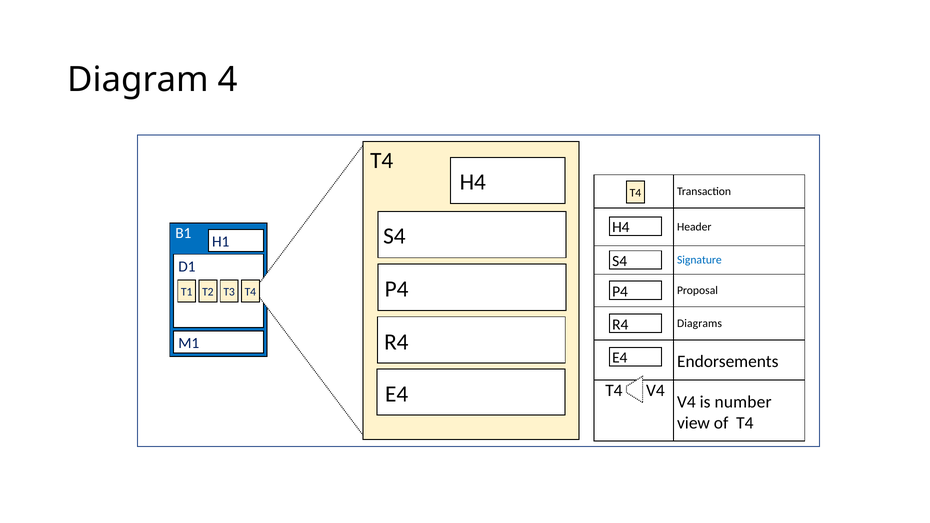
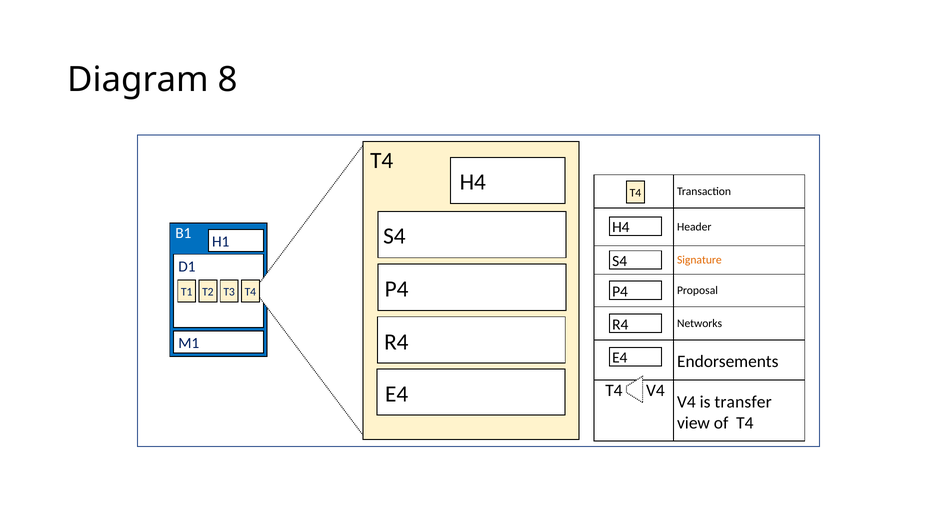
4: 4 -> 8 (228, 80)
Signature colour: blue -> orange (699, 260)
Diagrams: Diagrams -> Networks (700, 324)
number: number -> transfer (743, 402)
